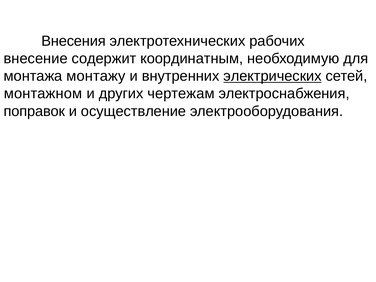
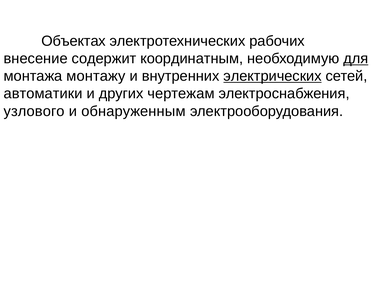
Внесения: Внесения -> Объектах (74, 41)
для underline: none -> present (356, 59)
монтажном: монтажном -> автоматики (43, 94)
поправок: поправок -> узлового (34, 111)
осуществление: осуществление -> обнаруженным (133, 111)
